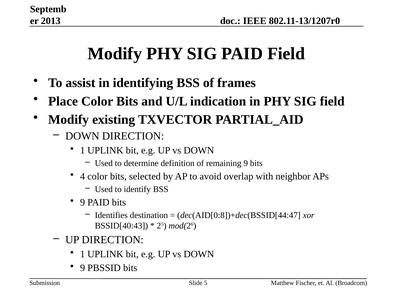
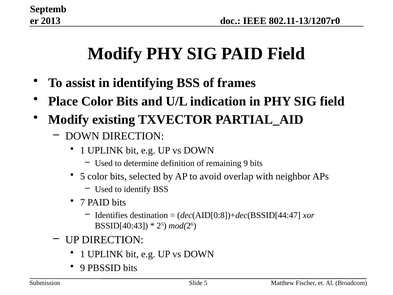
4: 4 -> 5 (83, 176)
9: 9 -> 7 (83, 202)
